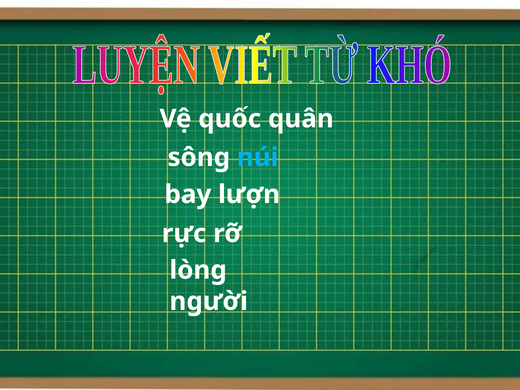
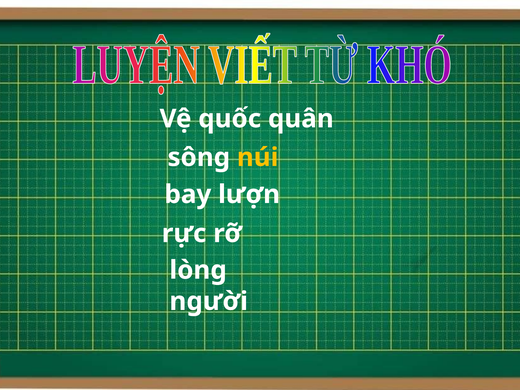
núi colour: light blue -> yellow (258, 157)
